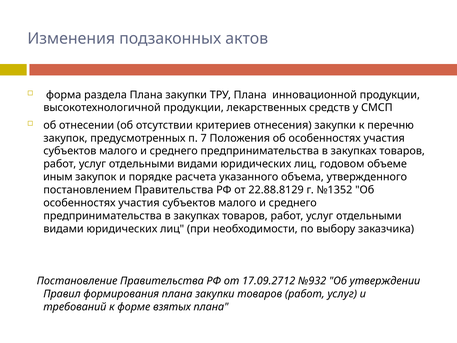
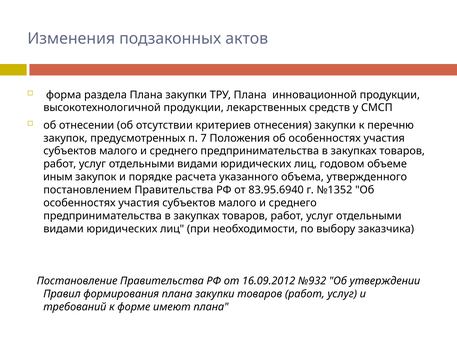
22.88.8129: 22.88.8129 -> 83.95.6940 (276, 190)
17.09.2712: 17.09.2712 -> 16.09.2012 (269, 281)
взятых: взятых -> имеют (172, 307)
